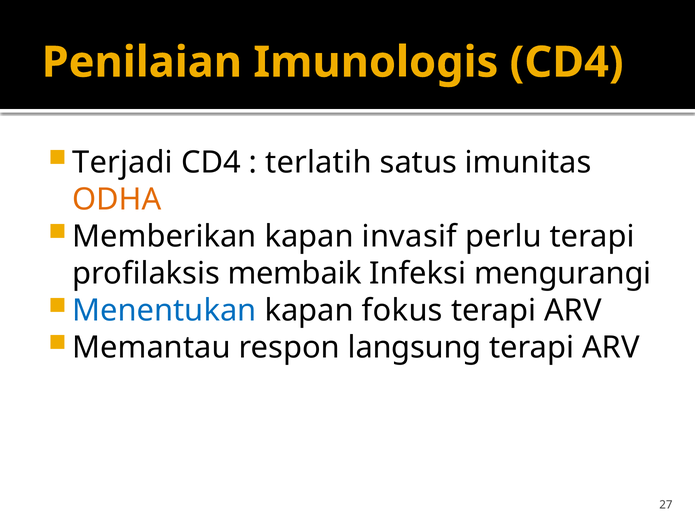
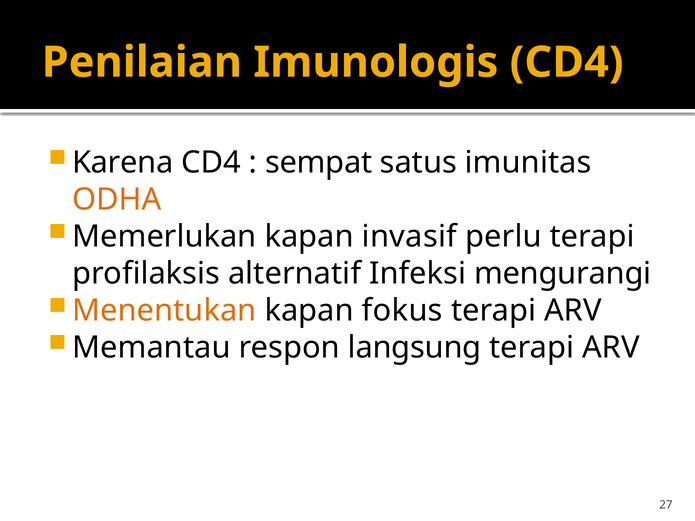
Terjadi: Terjadi -> Karena (123, 163)
terlatih: terlatih -> sempat (319, 163)
Memberikan: Memberikan -> Memerlukan (164, 237)
membaik: membaik -> alternatif (295, 274)
Menentukan colour: blue -> orange (164, 311)
